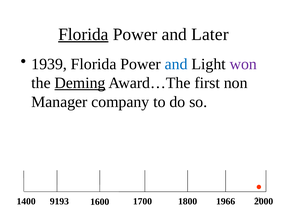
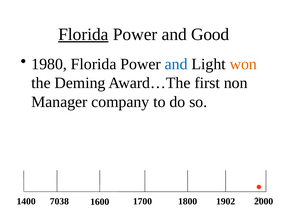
Later: Later -> Good (210, 34)
1939: 1939 -> 1980 (49, 64)
won colour: purple -> orange (243, 64)
Deming underline: present -> none (80, 83)
9193: 9193 -> 7038 (59, 202)
1966: 1966 -> 1902 (226, 202)
